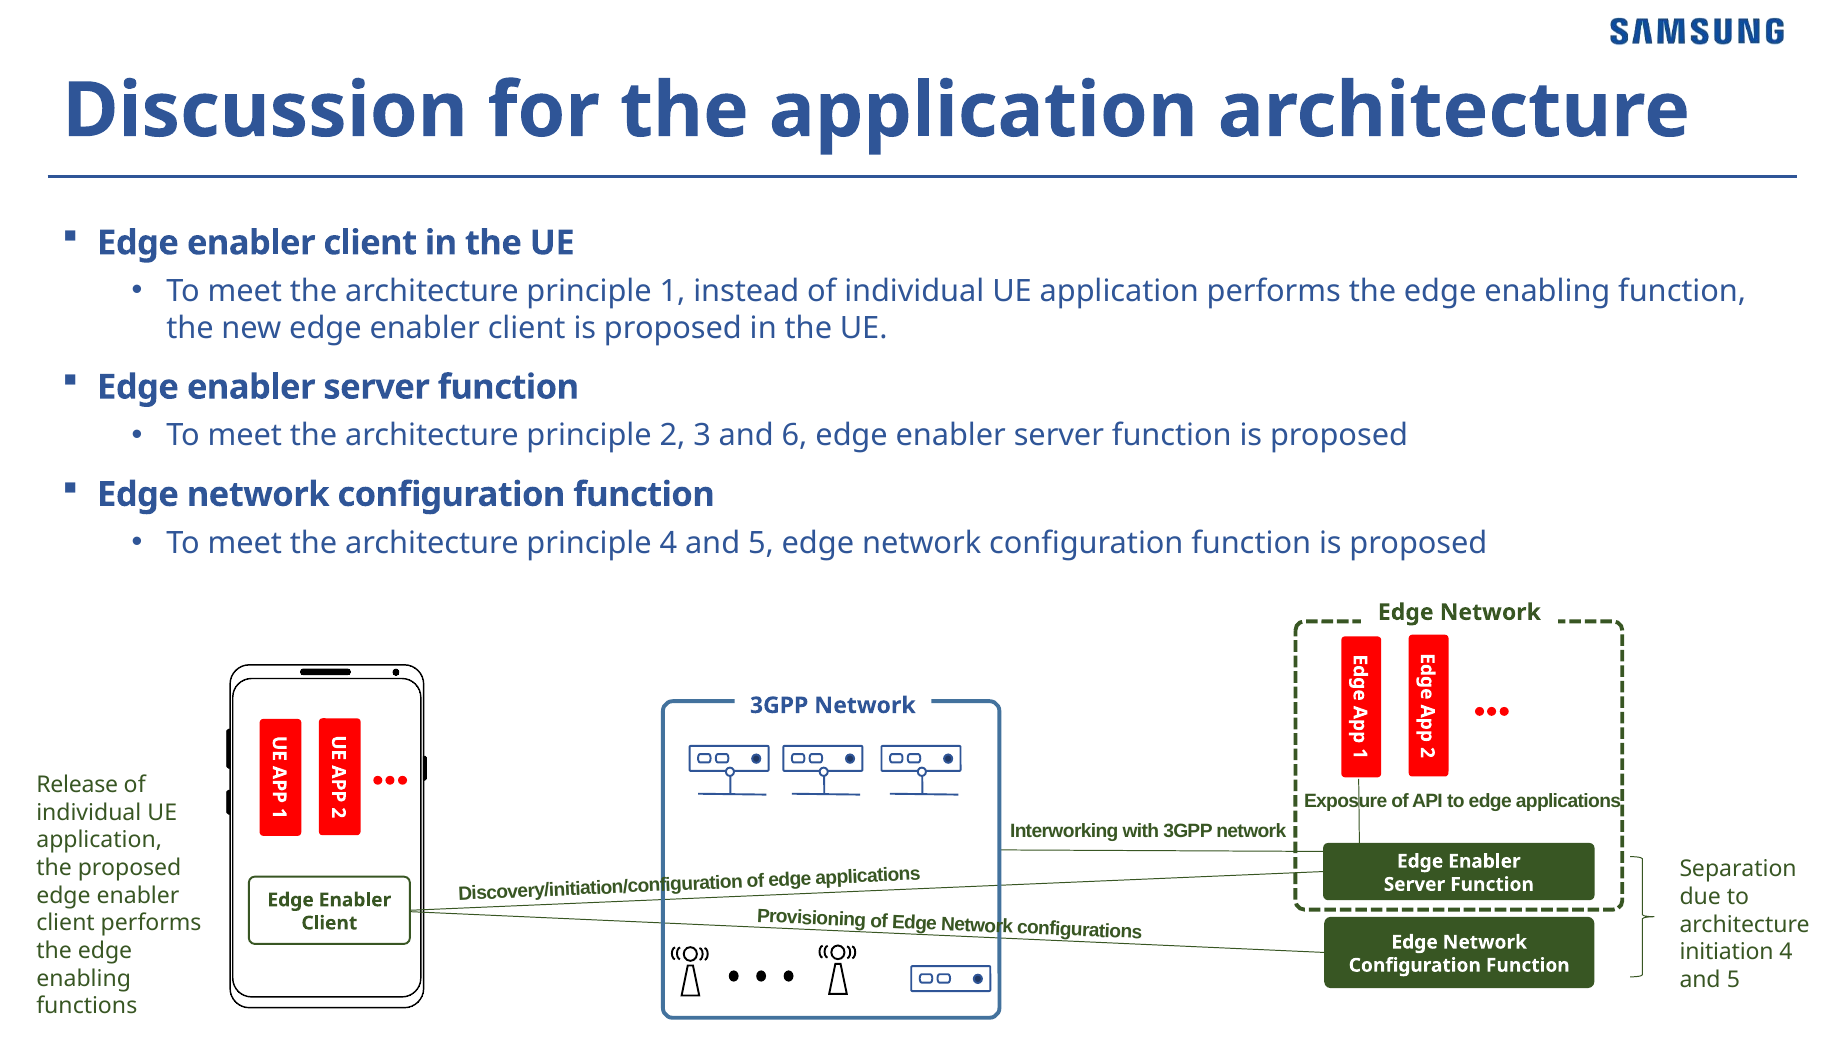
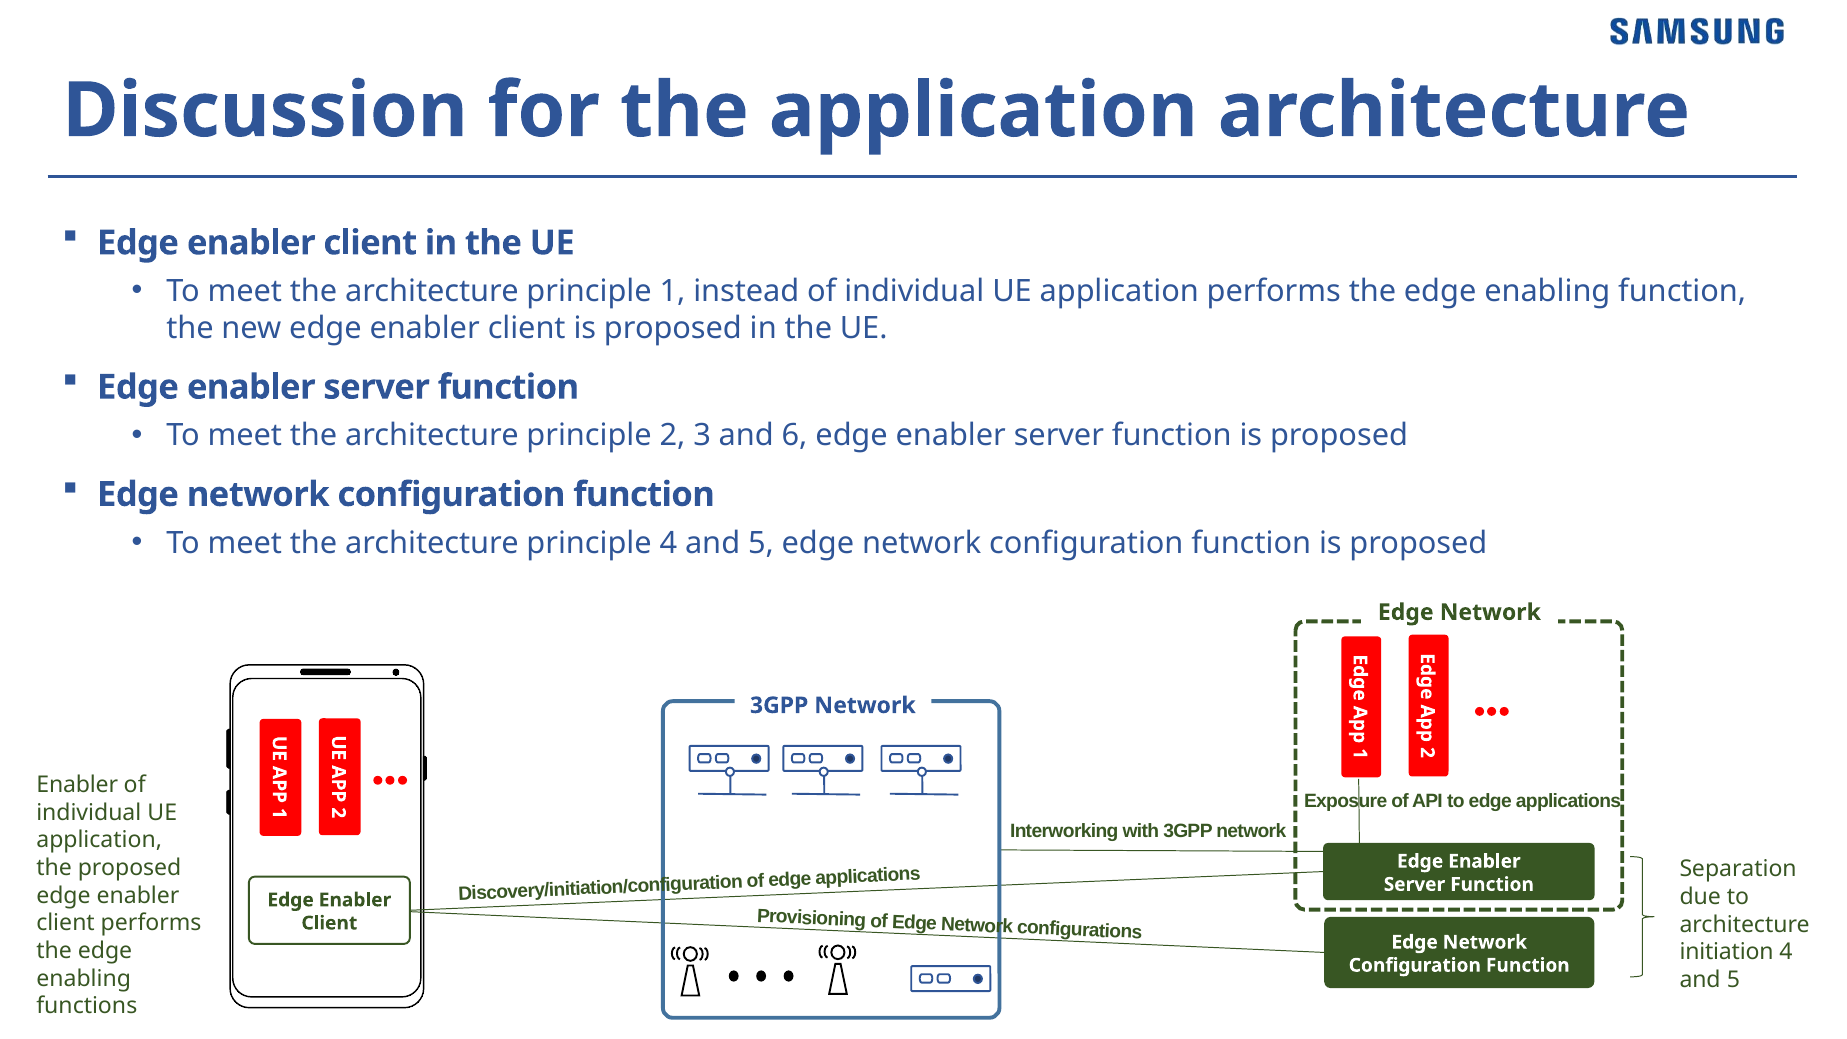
Release: Release -> Enabler (77, 785)
